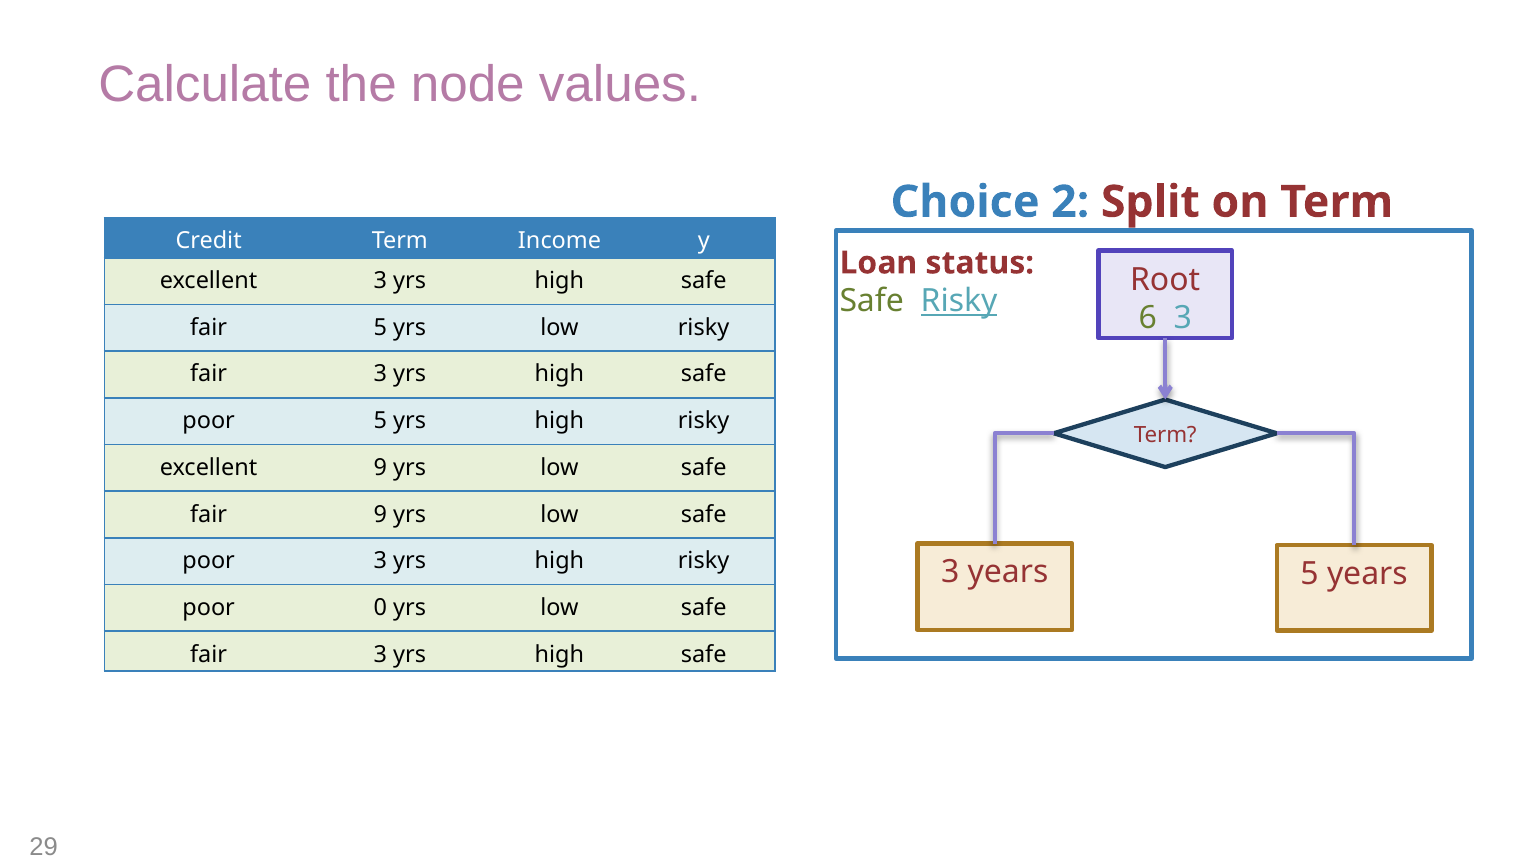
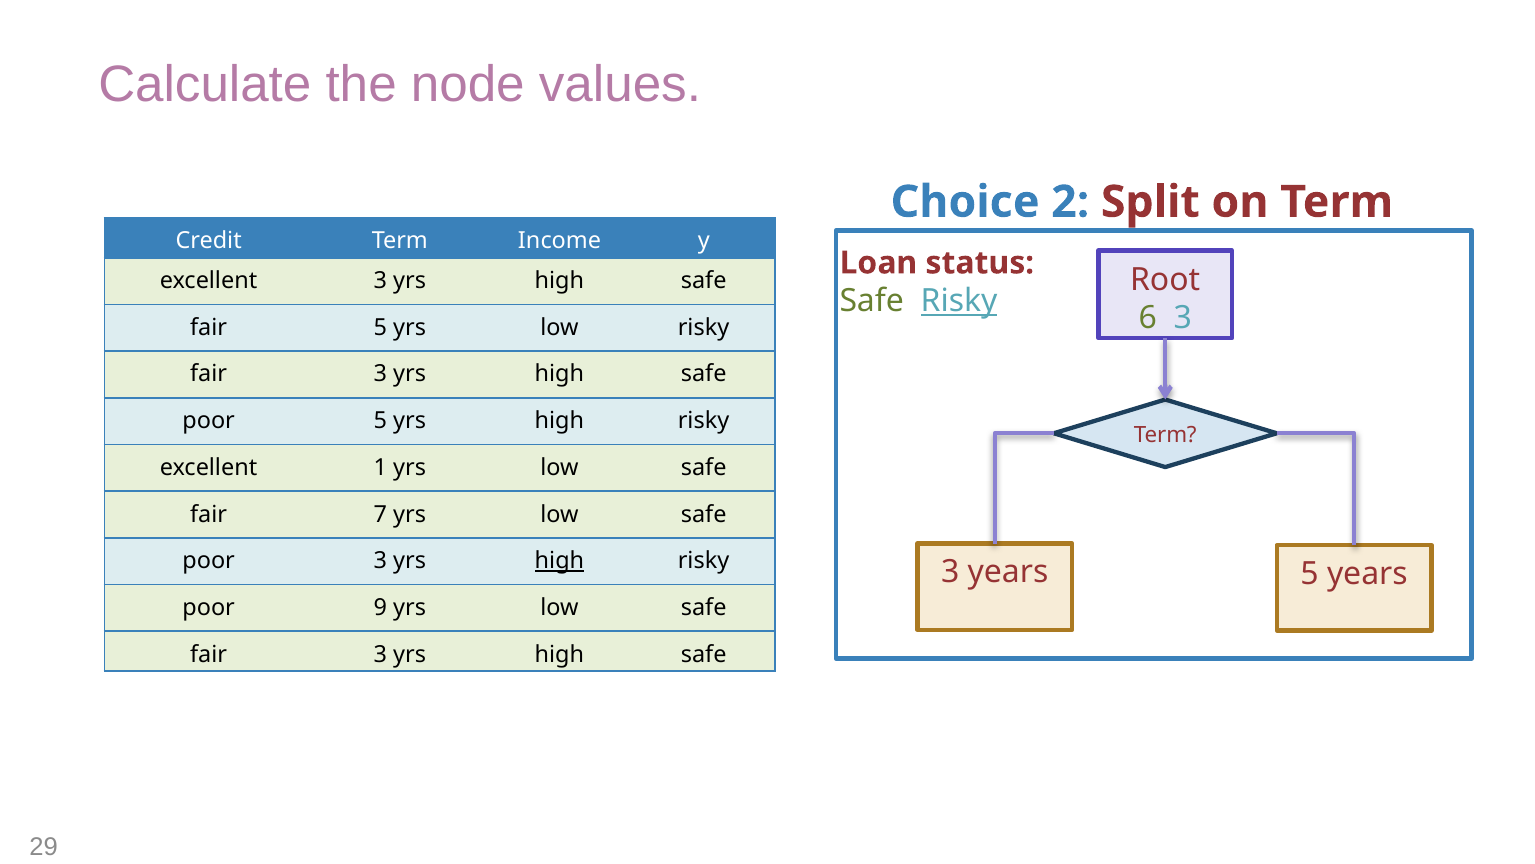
excellent 9: 9 -> 1 (380, 467)
fair 9: 9 -> 7 (380, 514)
high underline: none -> present (559, 561)
0: 0 -> 9 (380, 607)
